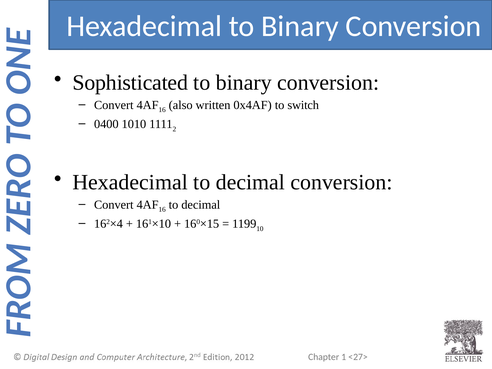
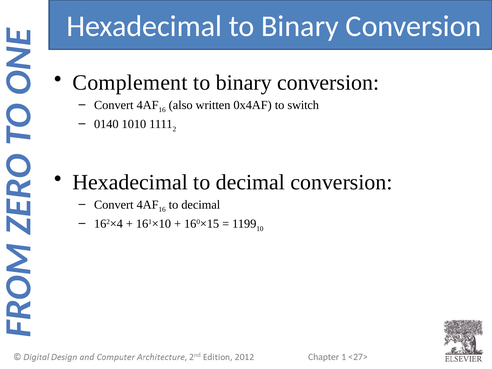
Sophisticated: Sophisticated -> Complement (130, 83)
0400: 0400 -> 0140 (106, 124)
